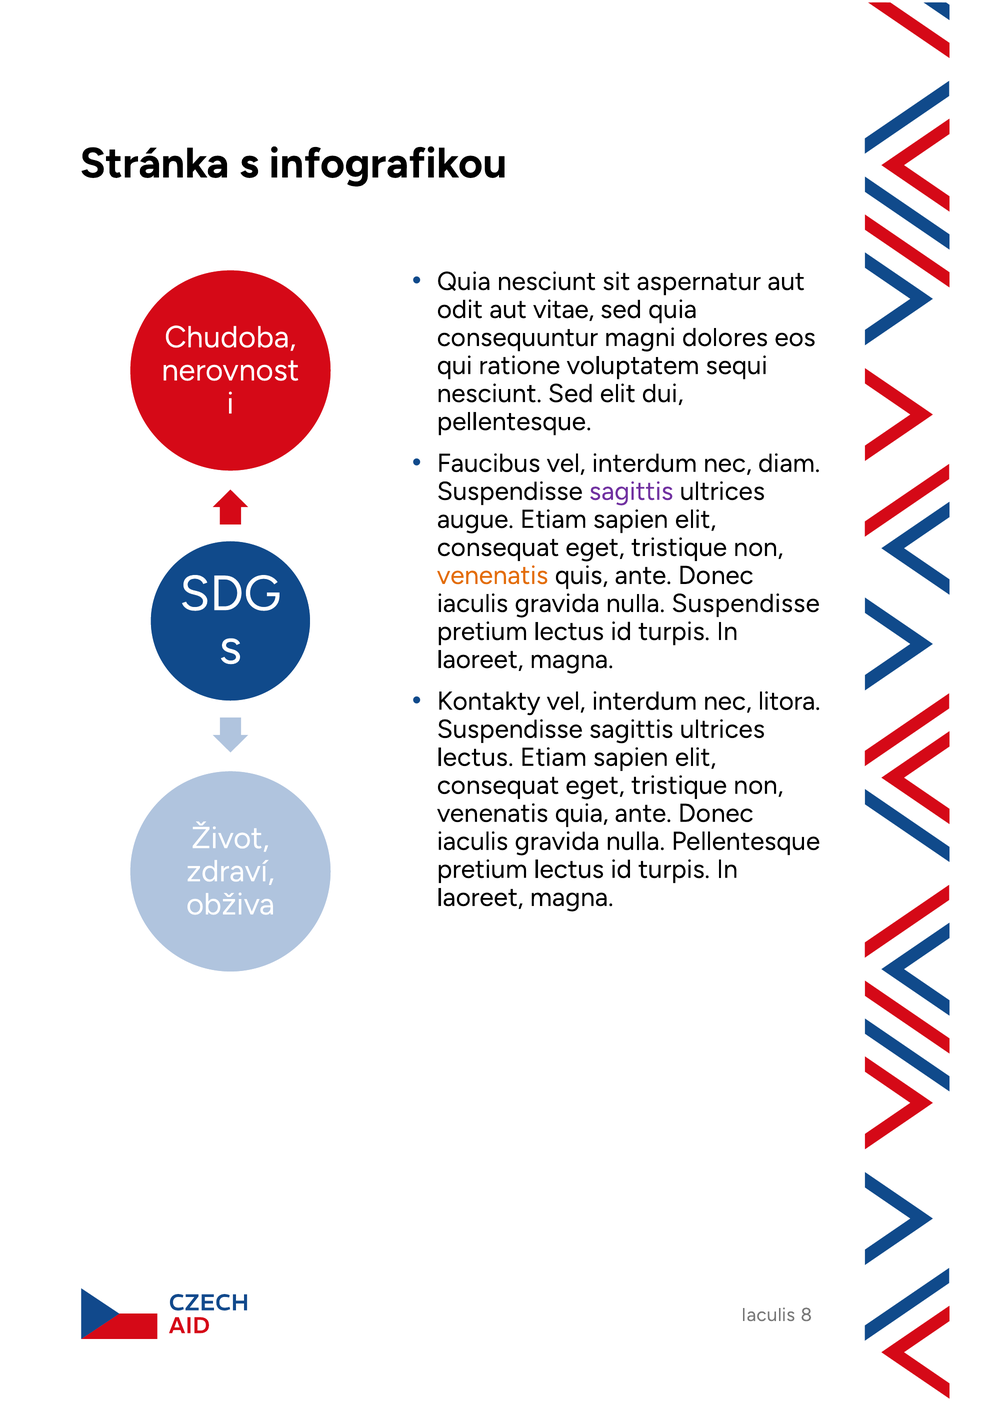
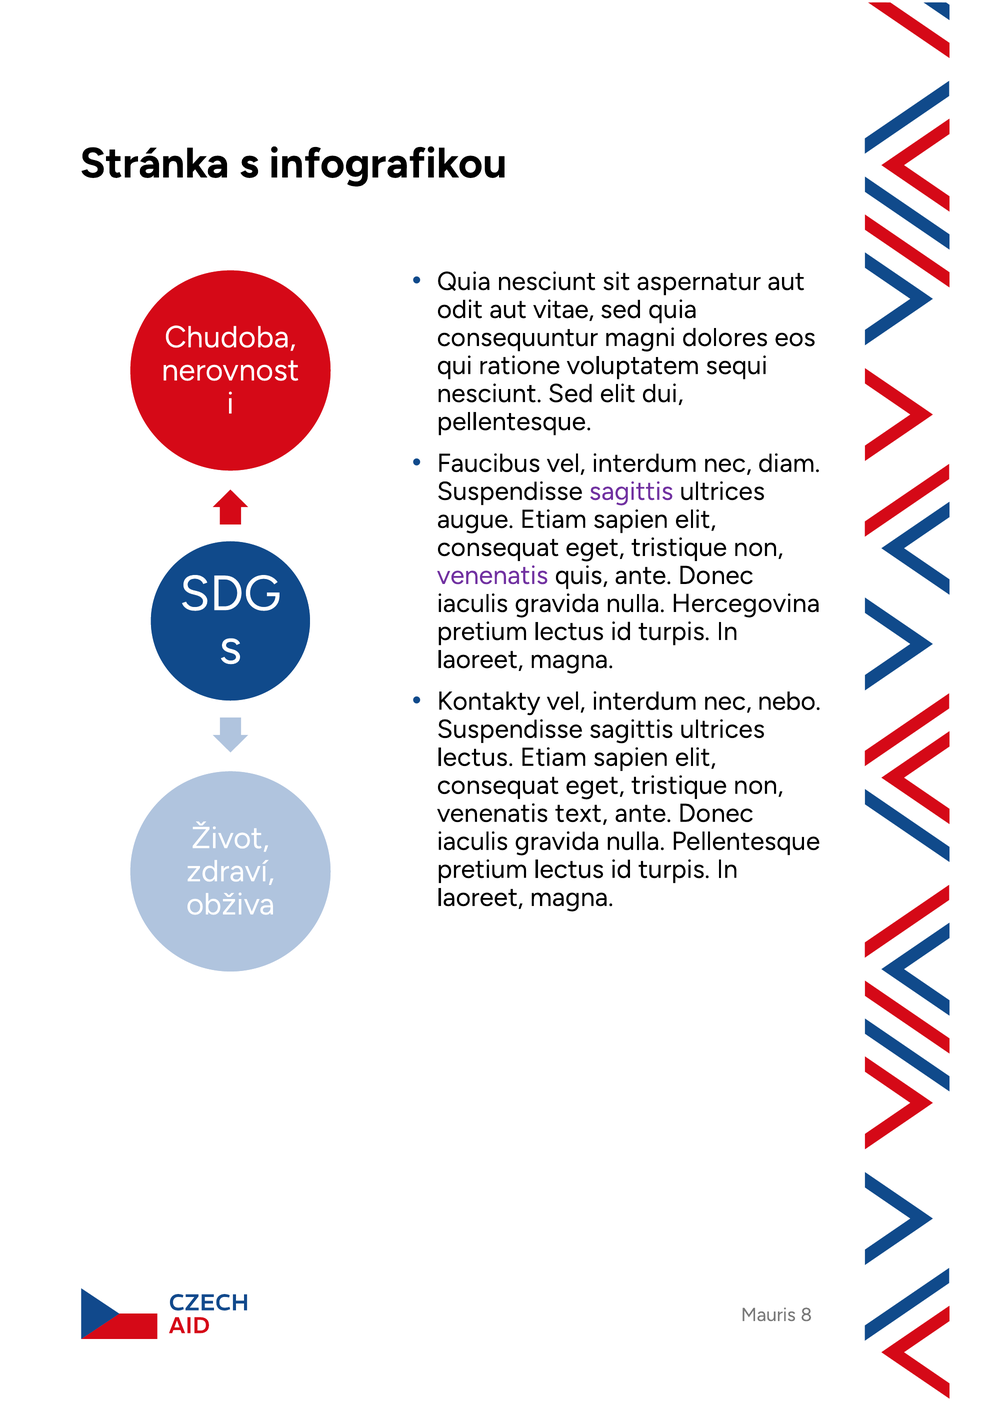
venenatis colour: orange -> purple (493, 575)
nulla Suspendisse: Suspendisse -> Hercegovina (746, 603)
litora: litora -> nebo (789, 701)
venenatis quia: quia -> text (581, 813)
Iaculis: Iaculis -> Mauris (768, 1314)
